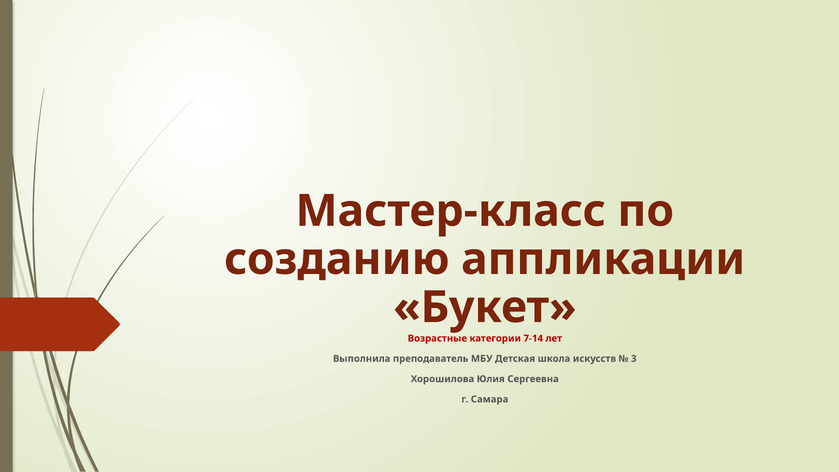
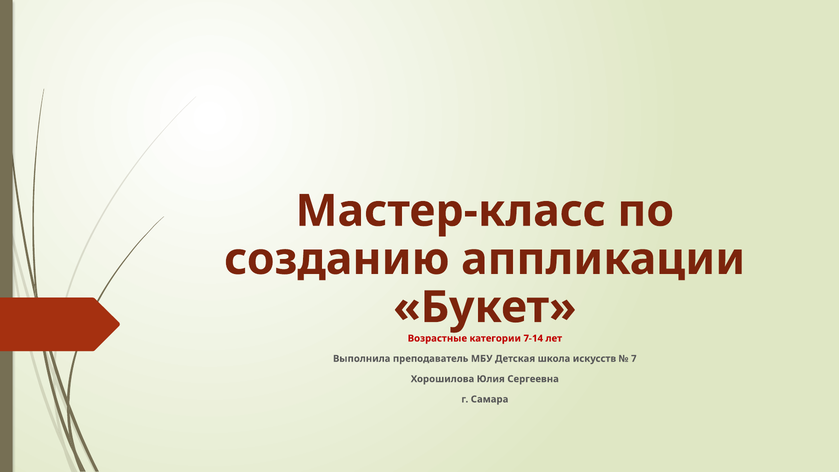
3: 3 -> 7 (634, 359)
